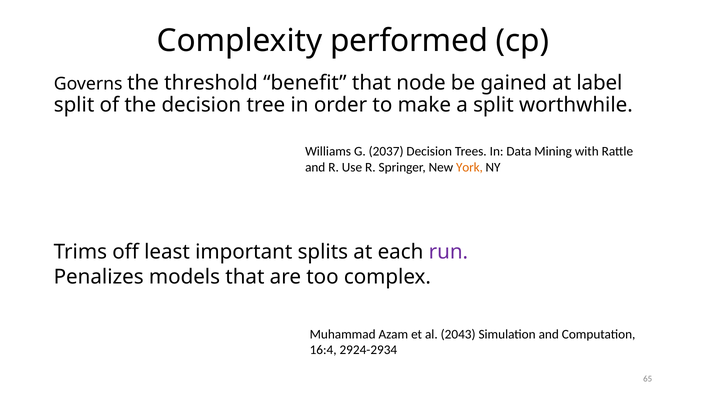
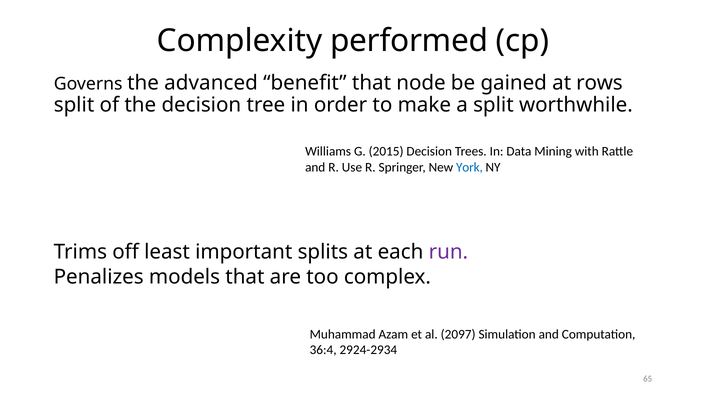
threshold: threshold -> advanced (211, 83)
label: label -> rows (599, 83)
2037: 2037 -> 2015 (386, 151)
York colour: orange -> blue (469, 167)
2043: 2043 -> 2097 (458, 334)
16:4: 16:4 -> 36:4 (323, 350)
